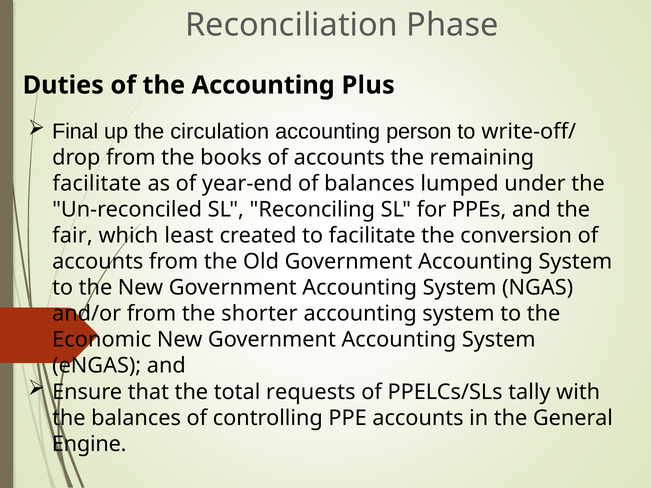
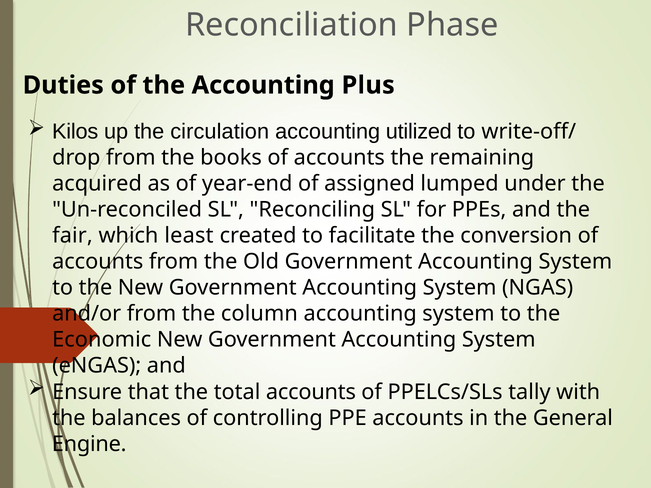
Final: Final -> Kilos (75, 132)
person: person -> utilized (419, 132)
facilitate: facilitate -> acquired (97, 184)
of balances: balances -> assigned (370, 184)
shorter: shorter -> column (259, 314)
total requests: requests -> accounts (311, 392)
